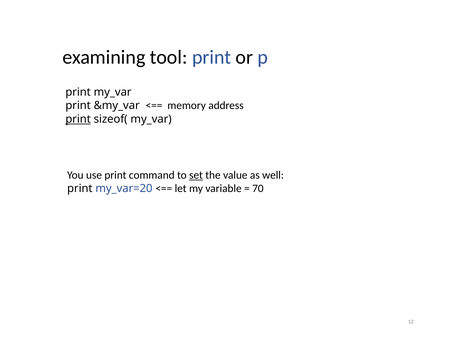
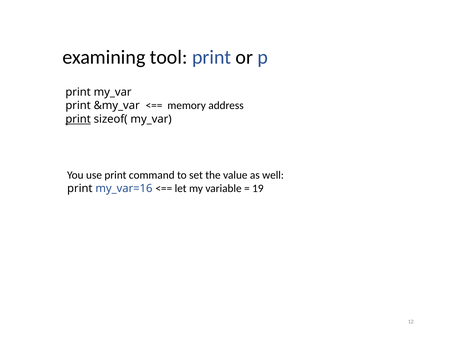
set underline: present -> none (196, 175)
my_var=20: my_var=20 -> my_var=16 (124, 188)
70: 70 -> 19 (258, 188)
